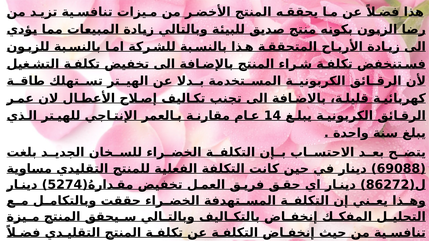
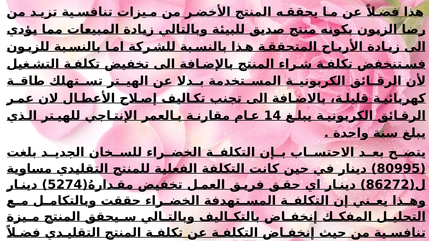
69088: 69088 -> 80995 (398, 169)
